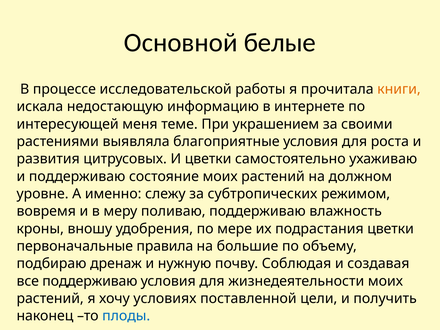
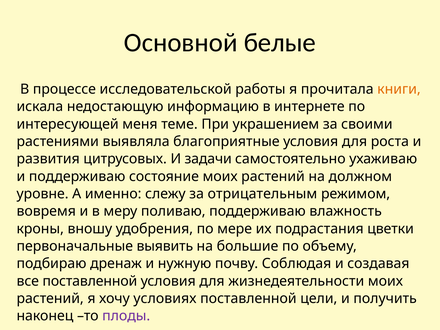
И цветки: цветки -> задачи (208, 159)
субтропических: субтропических -> отрицательным (262, 194)
правила: правила -> выявить (165, 246)
все поддерживаю: поддерживаю -> поставленной (90, 281)
плоды colour: blue -> purple (126, 316)
